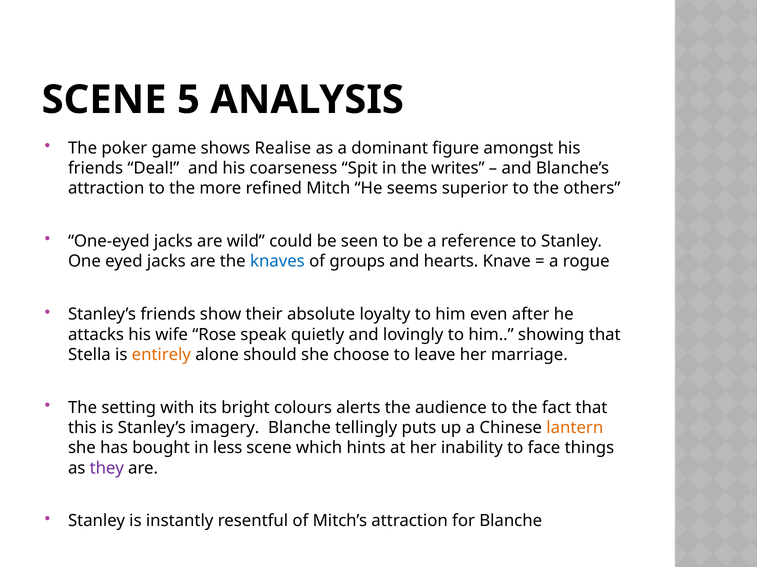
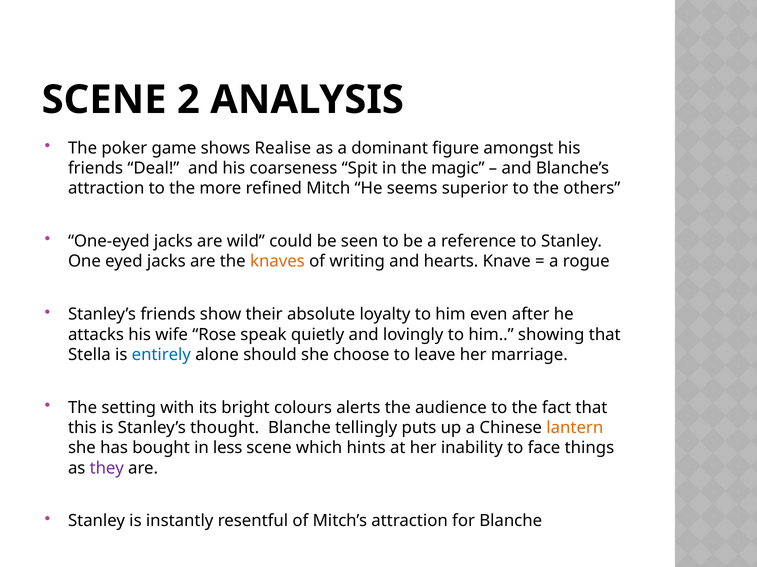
5: 5 -> 2 (188, 100)
writes: writes -> magic (458, 168)
knaves colour: blue -> orange (277, 262)
groups: groups -> writing (357, 262)
entirely colour: orange -> blue (161, 355)
imagery: imagery -> thought (225, 428)
